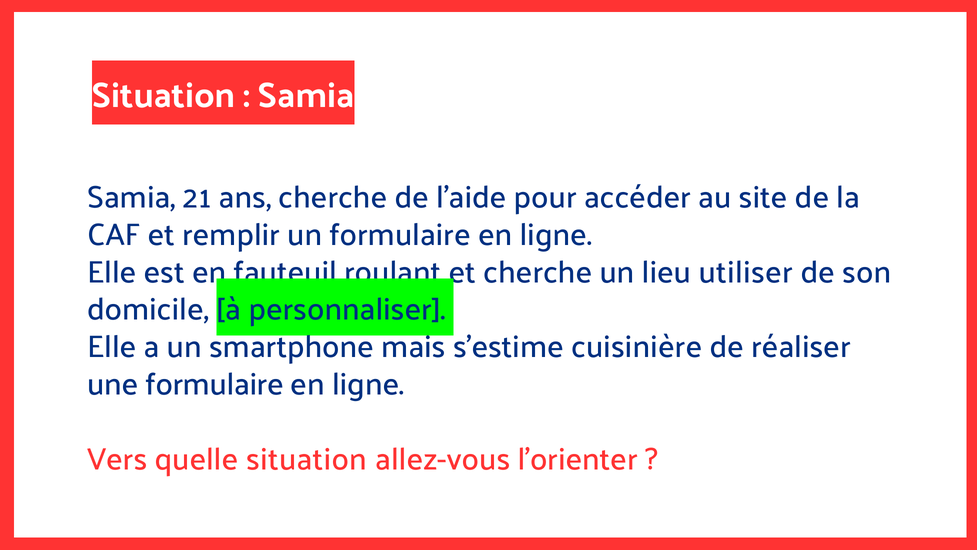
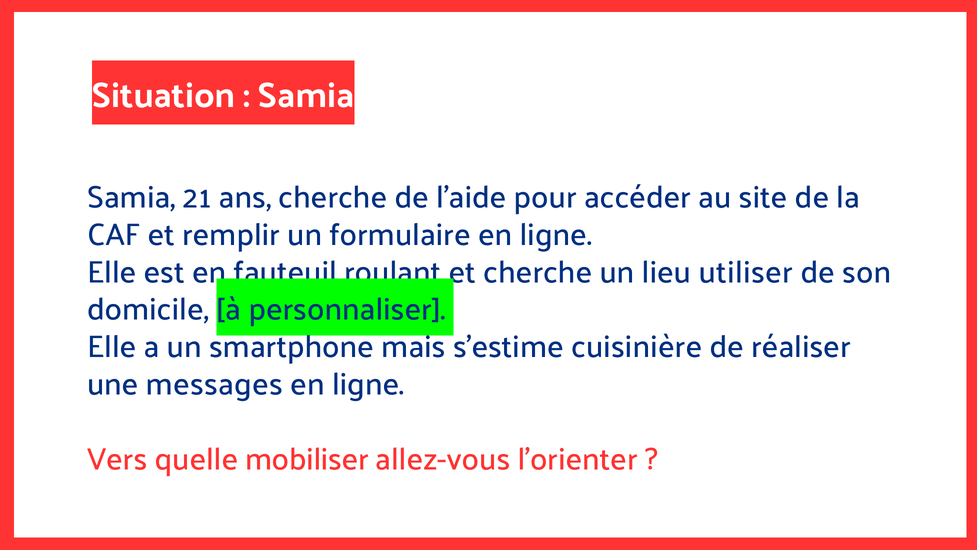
une formulaire: formulaire -> messages (214, 384)
quelle situation: situation -> mobiliser (307, 459)
